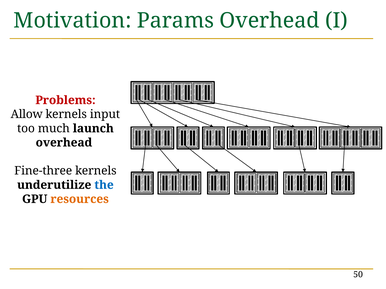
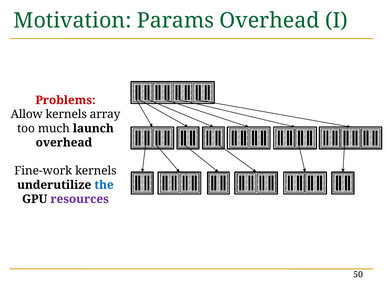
input: input -> array (105, 115)
Fine-three: Fine-three -> Fine-work (43, 171)
resources colour: orange -> purple (80, 199)
